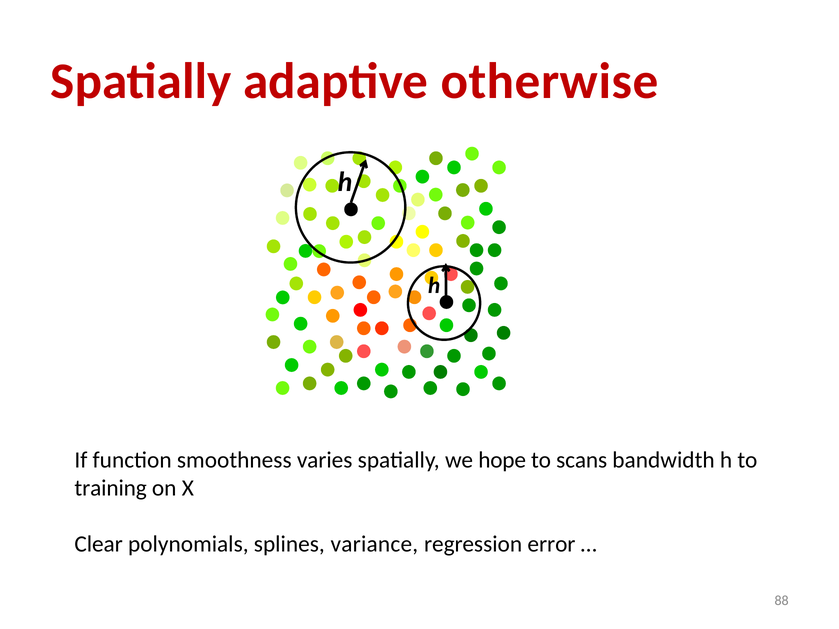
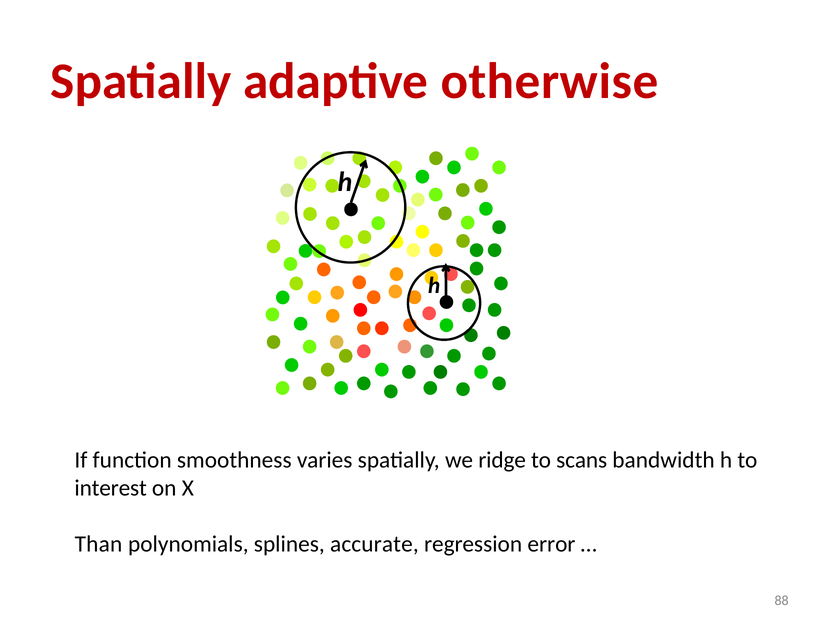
hope: hope -> ridge (502, 460)
training: training -> interest (111, 488)
Clear: Clear -> Than (99, 544)
variance: variance -> accurate (374, 544)
